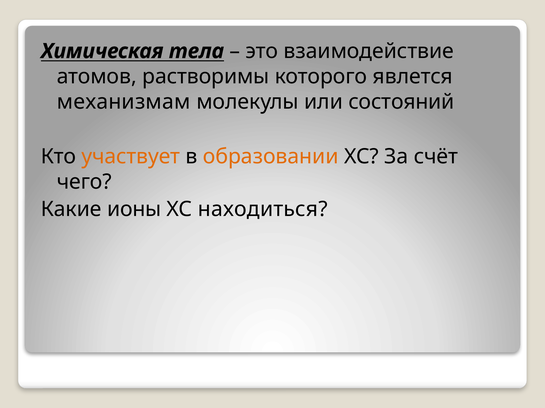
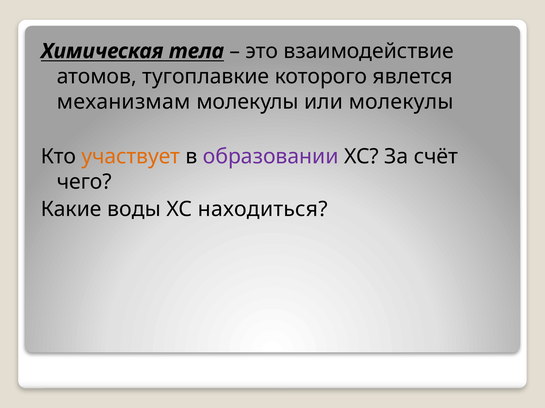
растворимы: растворимы -> тугоплавкие (206, 77)
или состояний: состояний -> молекулы (401, 102)
образовании colour: orange -> purple (271, 157)
ионы: ионы -> воды (134, 210)
